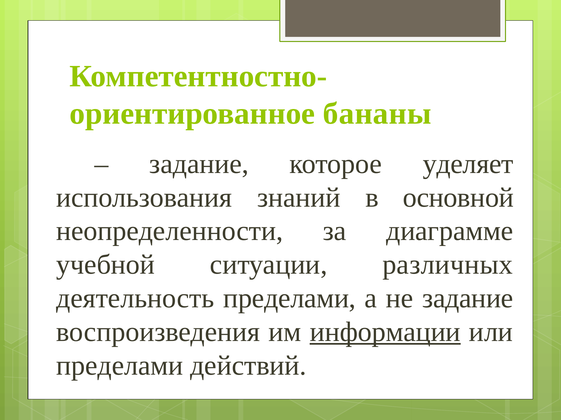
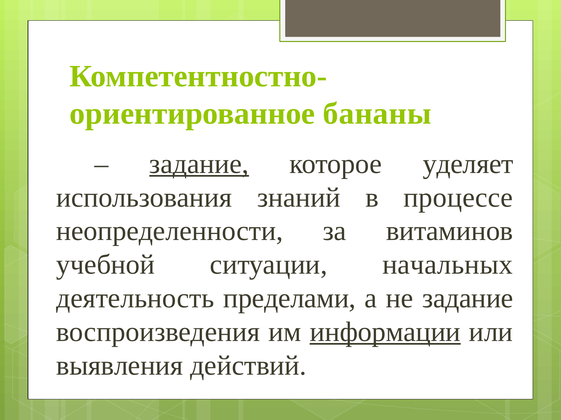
задание underline: none -> present (199, 164)
основной: основной -> процессе (458, 198)
диаграмме: диаграмме -> витаминов (450, 231)
различных: различных -> начальных (448, 265)
пределами: пределами -> выявления (120, 366)
